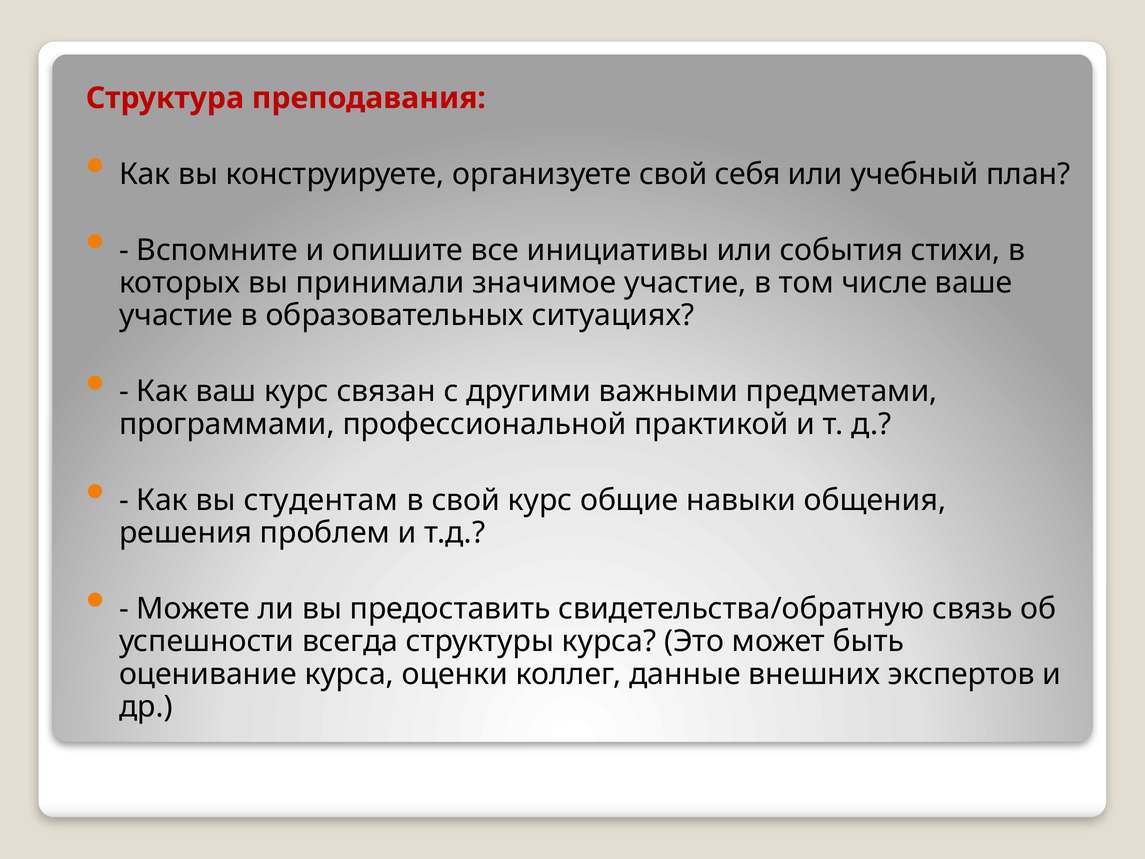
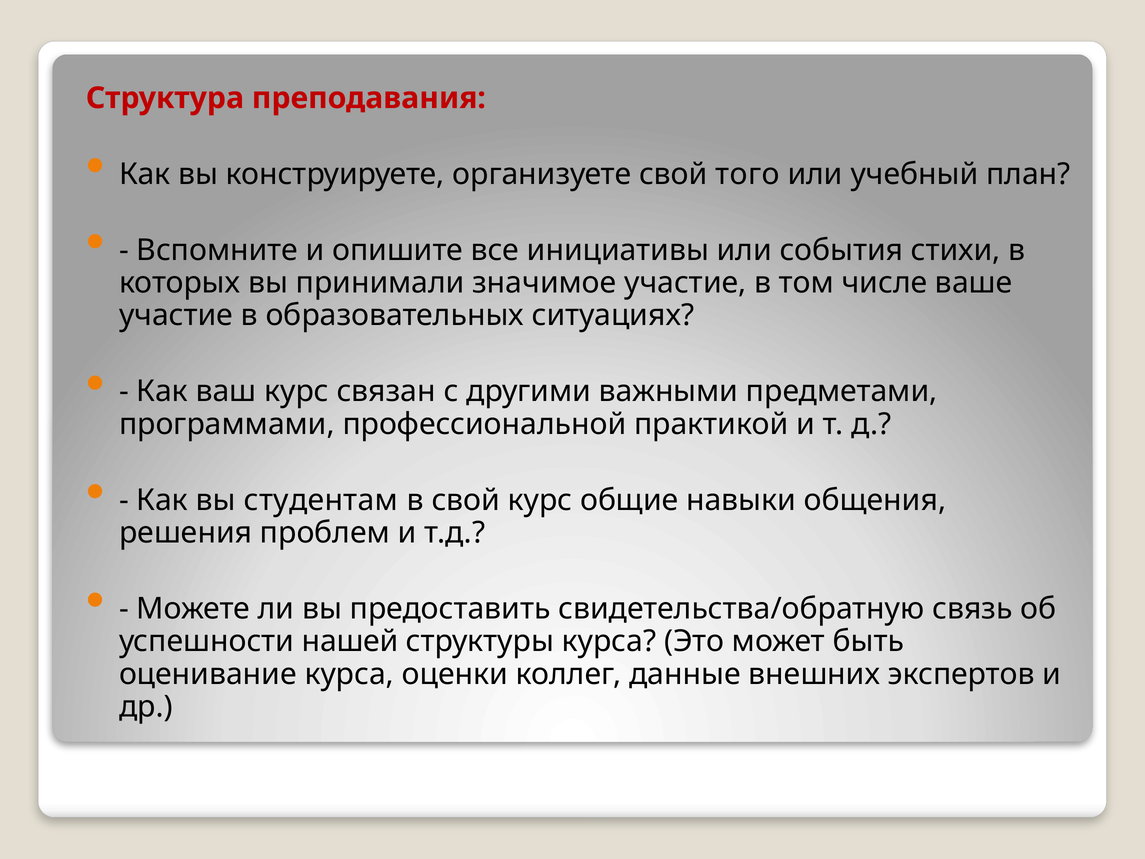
себя: себя -> того (747, 174)
всегда: всегда -> нашей (350, 641)
